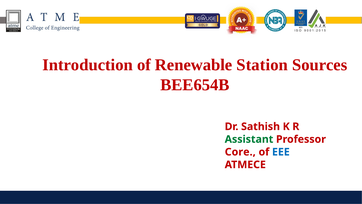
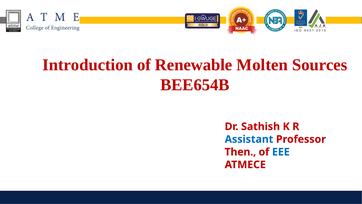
Station: Station -> Molten (262, 65)
Assistant colour: green -> blue (249, 139)
Core: Core -> Then (240, 152)
